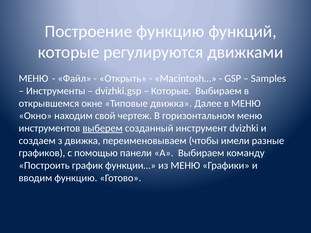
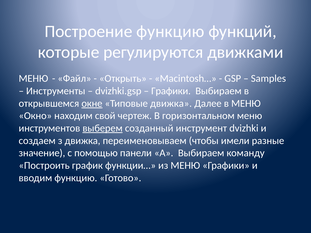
Которые: Которые -> Графики (171, 91)
окне underline: none -> present (92, 103)
графиков: графиков -> значение (42, 153)
